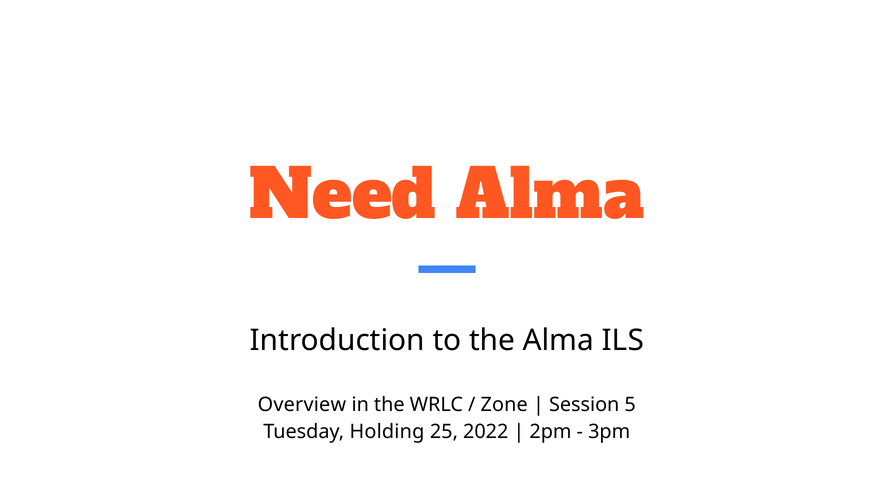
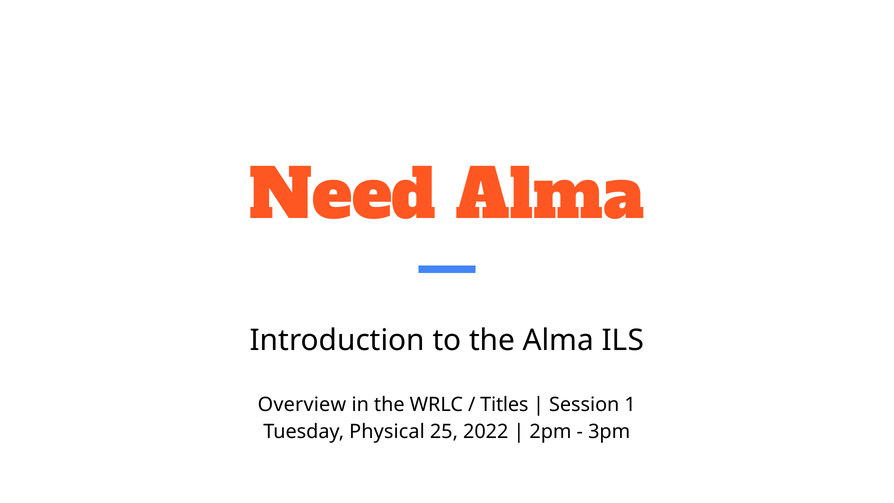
Zone: Zone -> Titles (504, 405)
5: 5 -> 1 (630, 405)
Holding: Holding -> Physical (387, 432)
